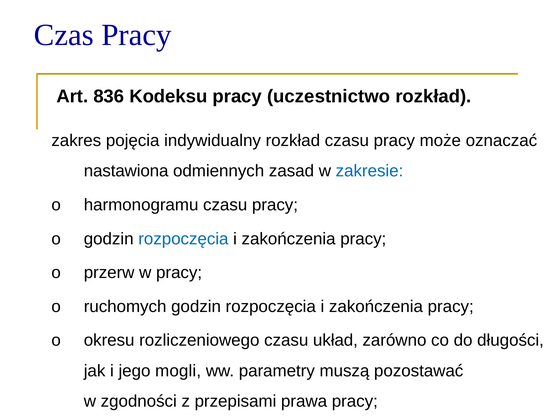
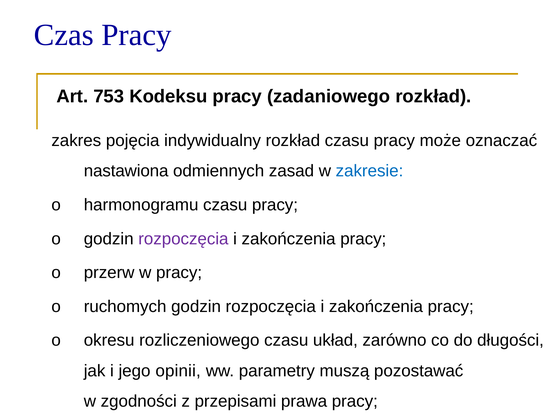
836: 836 -> 753 (109, 97)
uczestnictwo: uczestnictwo -> zadaniowego (329, 97)
rozpoczęcia colour: blue -> purple (183, 239)
mogli: mogli -> opinii (178, 371)
